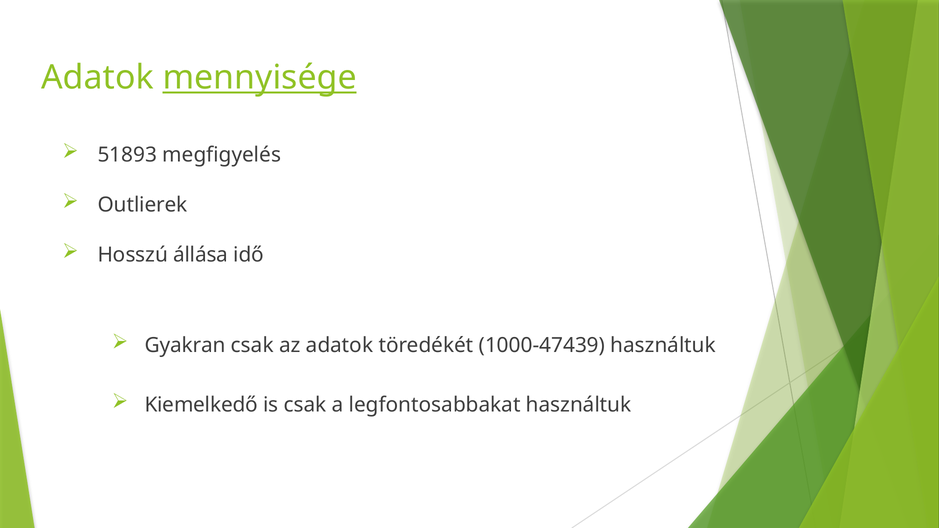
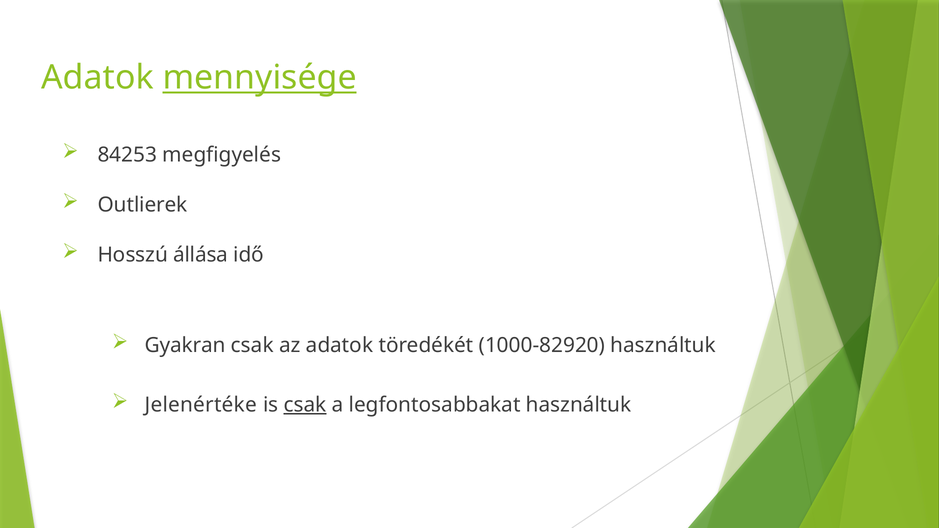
51893: 51893 -> 84253 (127, 155)
1000-47439: 1000-47439 -> 1000-82920 (542, 346)
Kiemelkedő: Kiemelkedő -> Jelenértéke (201, 405)
csak underline: none -> present (305, 405)
